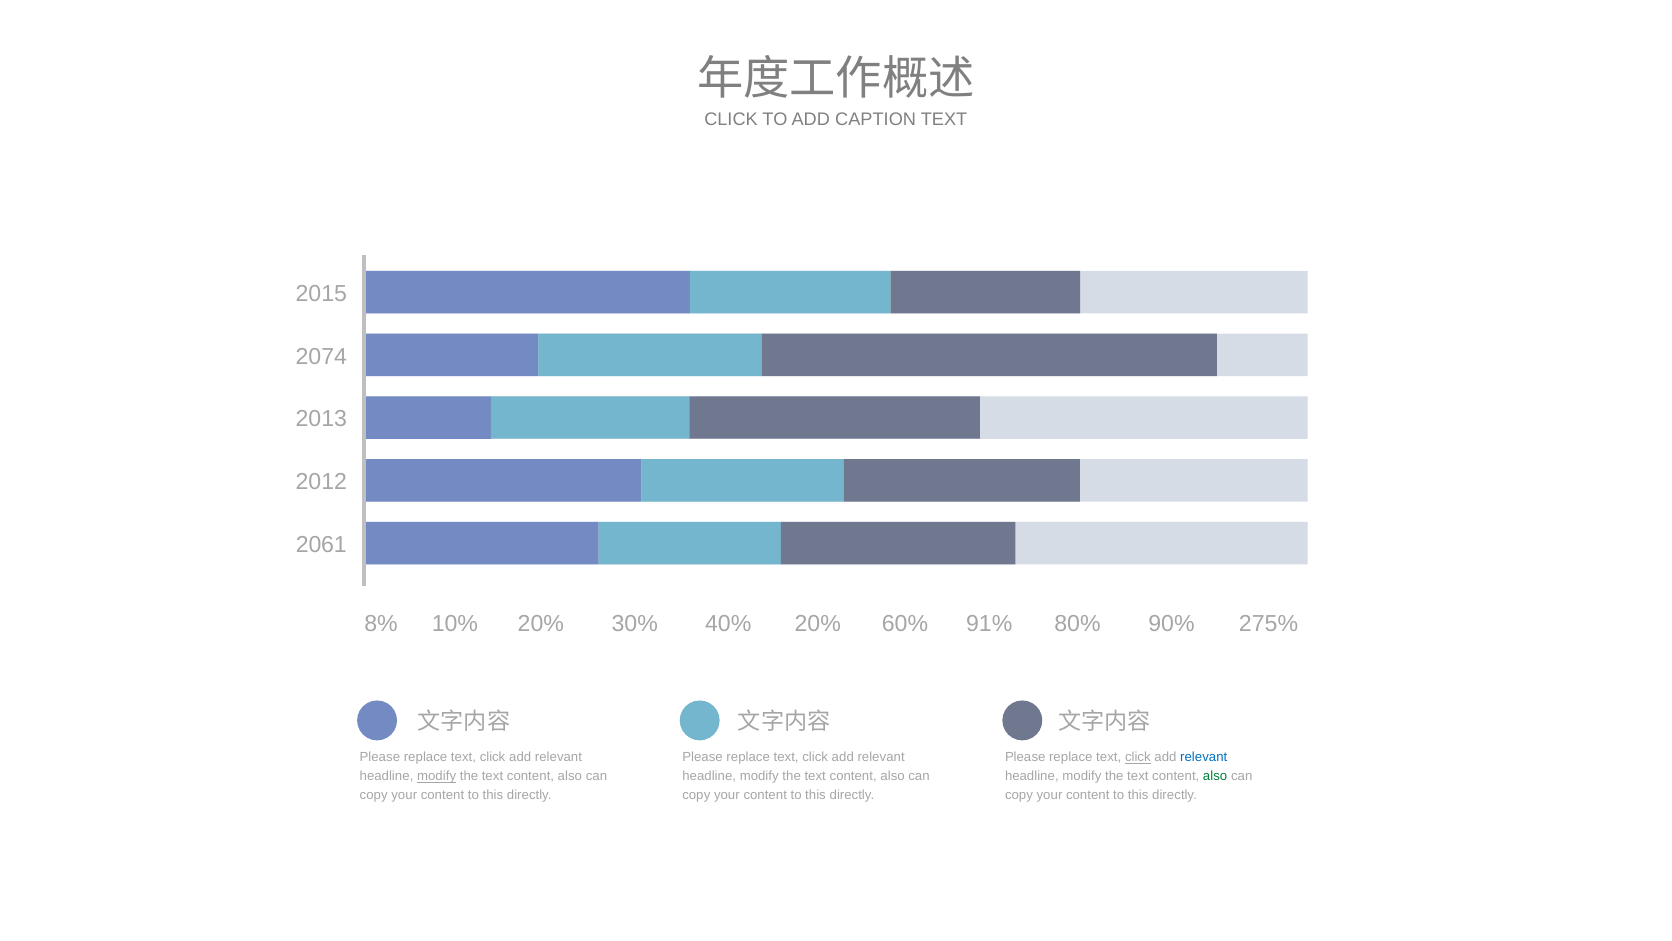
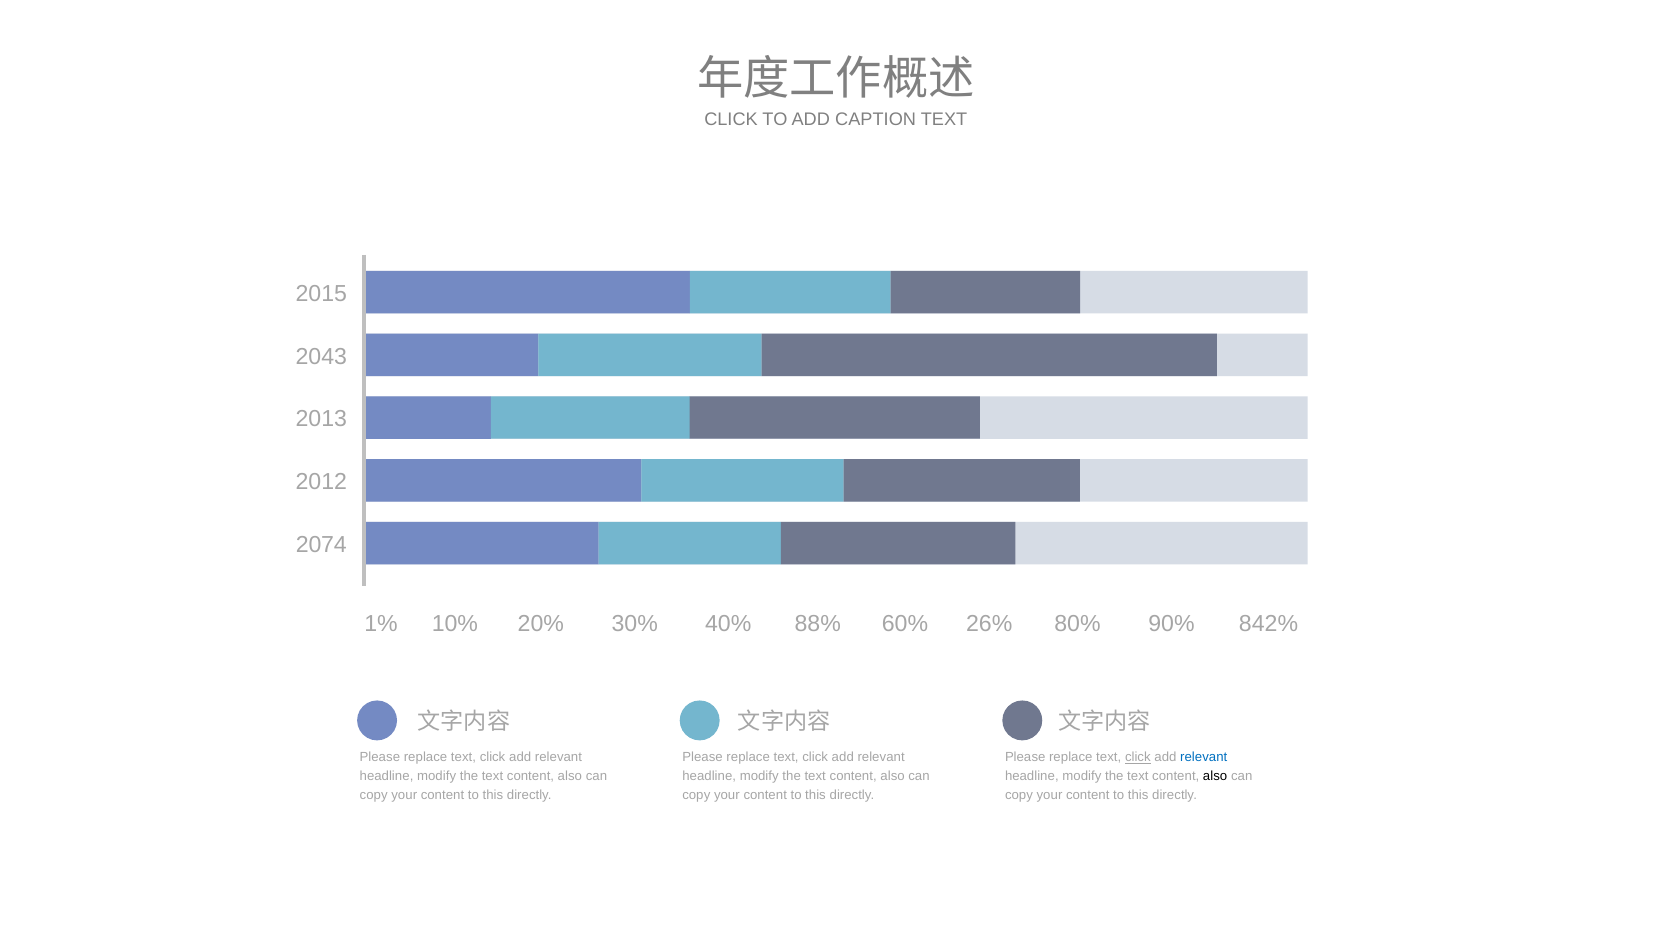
2074: 2074 -> 2043 (321, 356)
2061: 2061 -> 2074 (321, 544)
8%: 8% -> 1% (381, 623)
40% 20%: 20% -> 88% (818, 623)
91%: 91% -> 26% (989, 623)
275%: 275% -> 842% (1268, 623)
modify underline: present -> none (437, 776)
also colour: green -> black (1215, 776)
